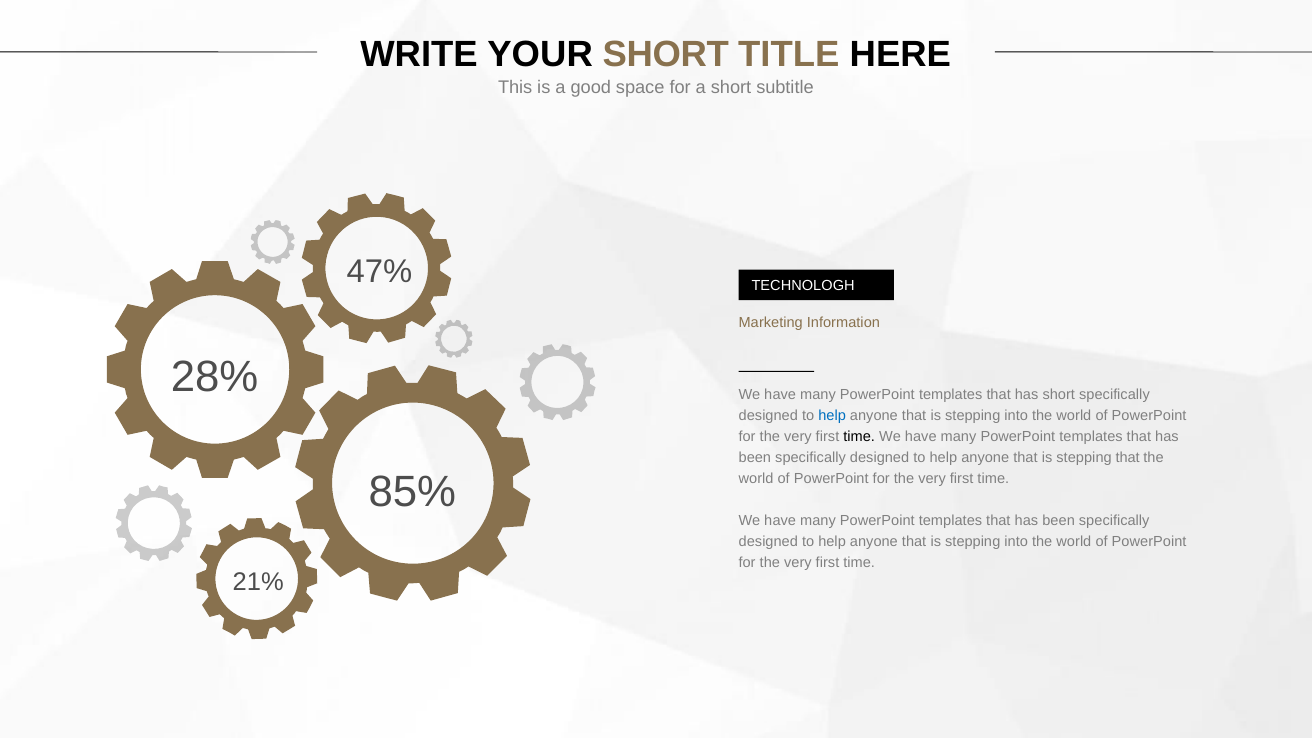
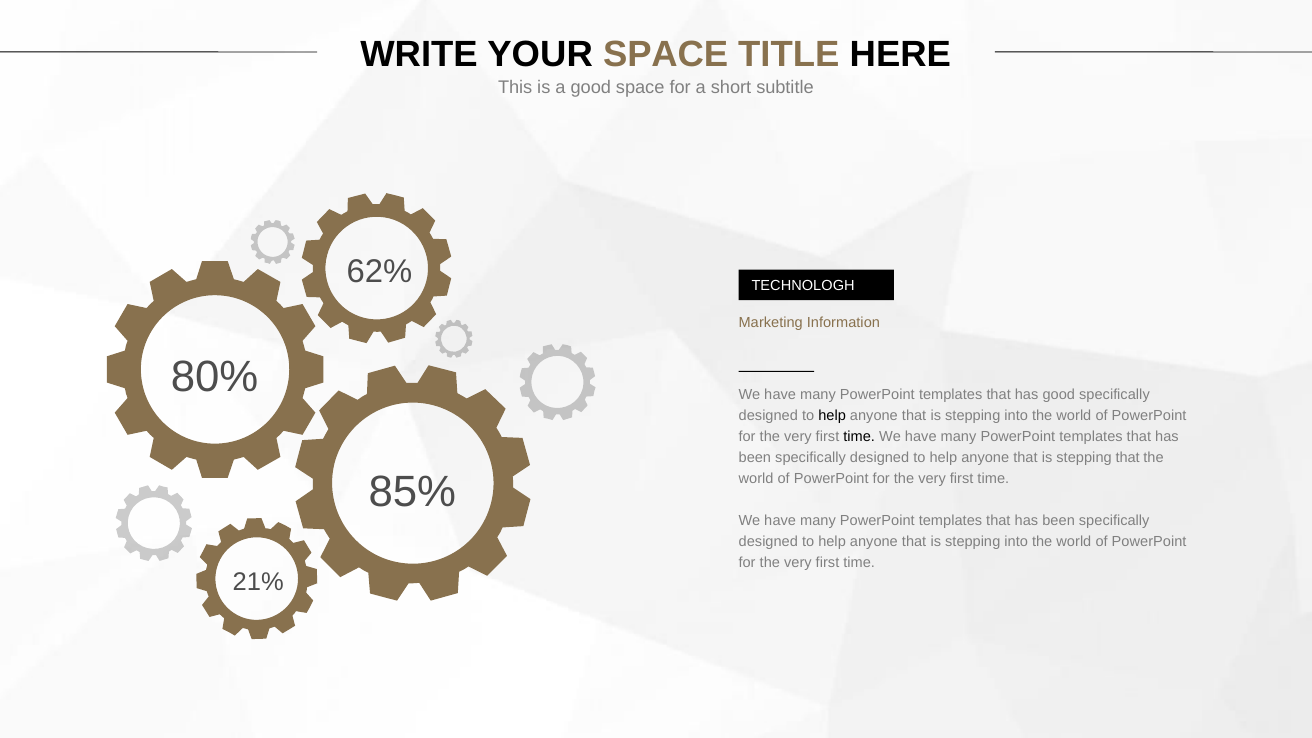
YOUR SHORT: SHORT -> SPACE (666, 54)
47%: 47% -> 62% (379, 272)
28%: 28% -> 80% (215, 377)
has short: short -> good (1059, 395)
help colour: blue -> black (832, 416)
